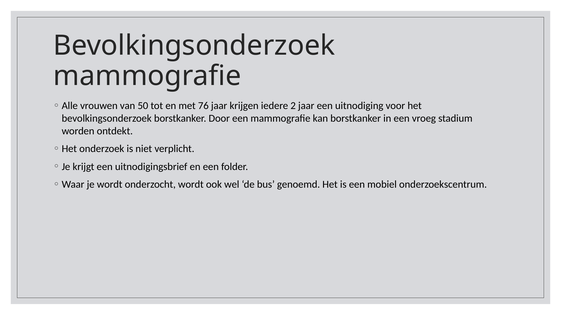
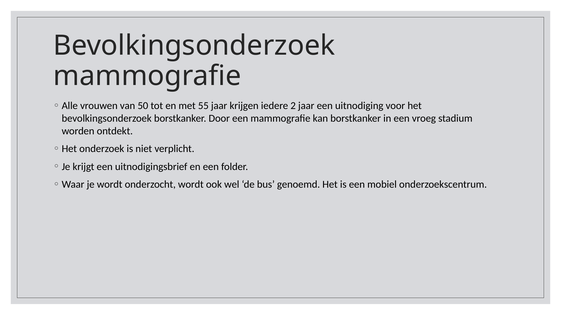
76: 76 -> 55 (203, 106)
